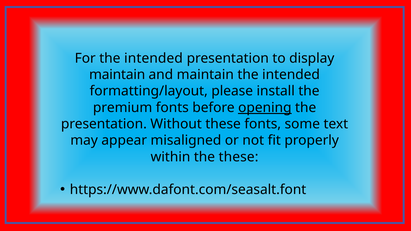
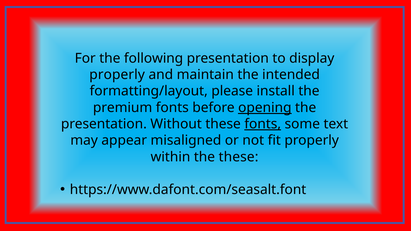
For the intended: intended -> following (154, 58)
maintain: maintain -> properly (117, 75)
fonts underline: none -> present (263, 124)
